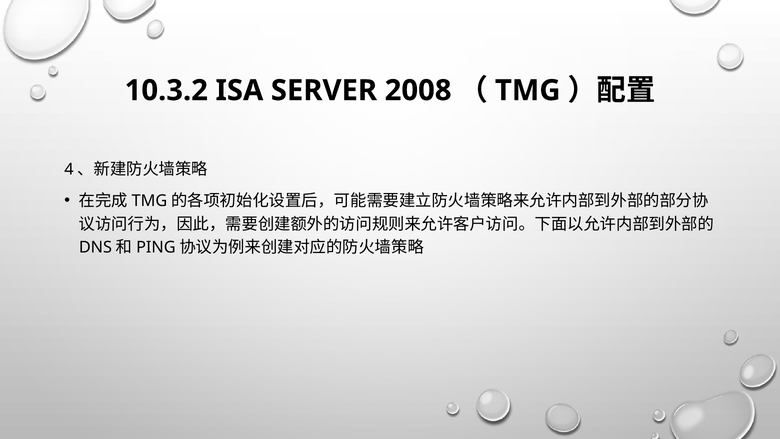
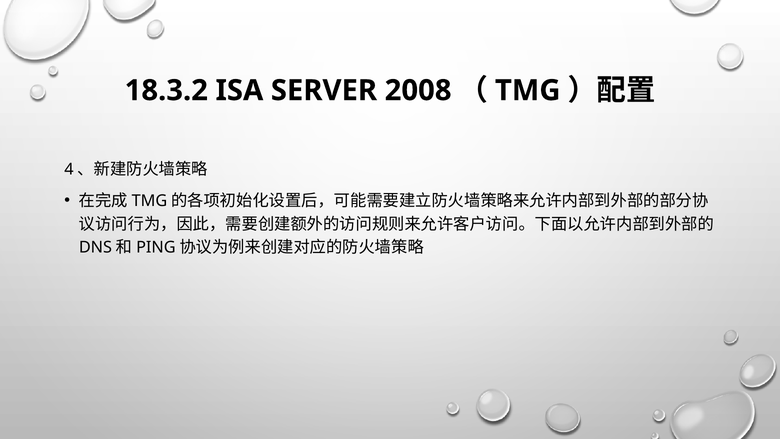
10.3.2: 10.3.2 -> 18.3.2 (166, 90)
